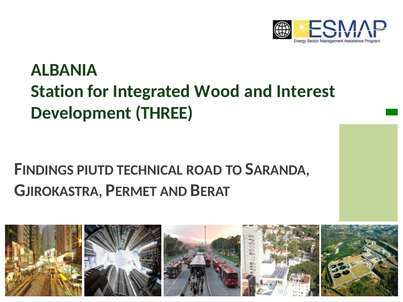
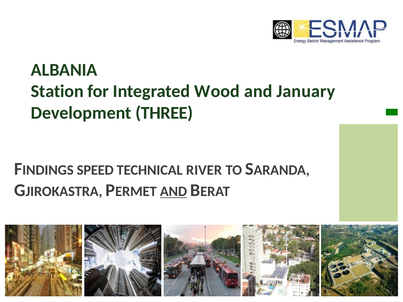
Interest: Interest -> January (306, 91)
PIUTD: PIUTD -> SPEED (95, 170)
ROAD: ROAD -> RIVER (204, 170)
AND underline: none -> present (174, 192)
